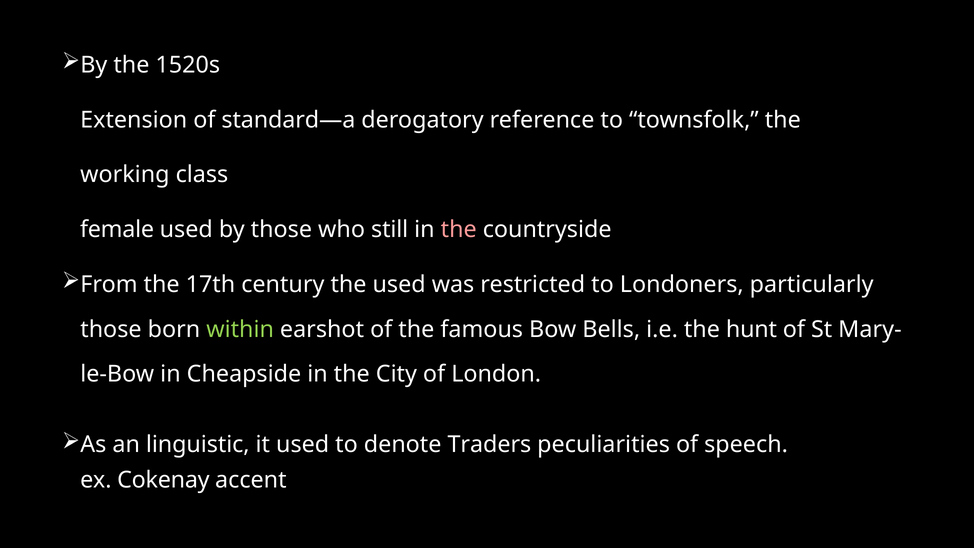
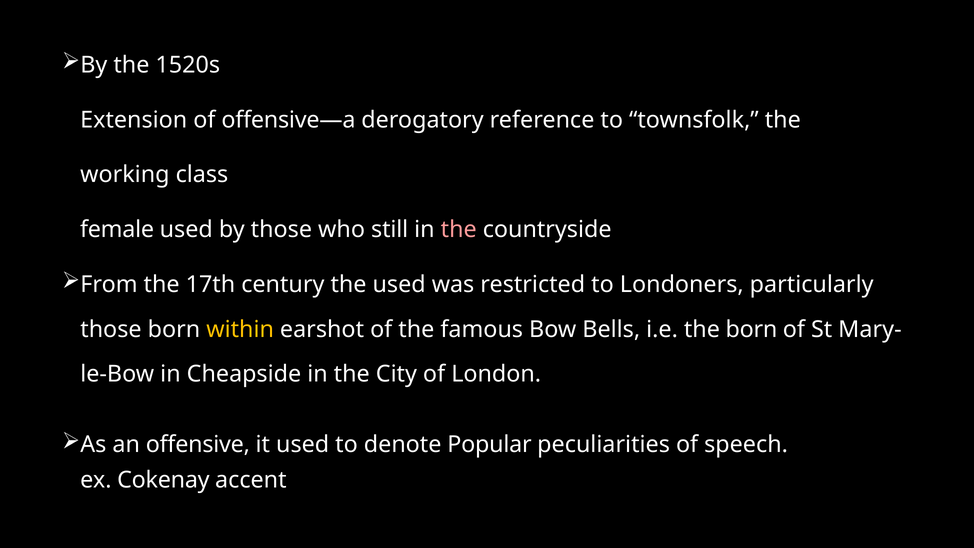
standard—a: standard—a -> offensive—a (288, 120)
within colour: light green -> yellow (240, 329)
the hunt: hunt -> born (751, 329)
linguistic: linguistic -> offensive (198, 444)
Traders: Traders -> Popular (490, 444)
